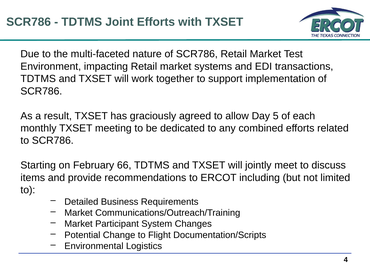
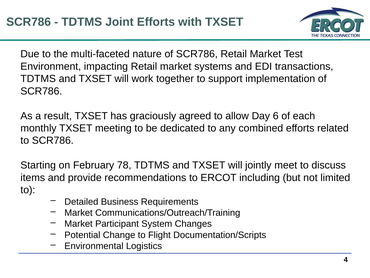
5: 5 -> 6 (276, 116)
66: 66 -> 78 (124, 165)
